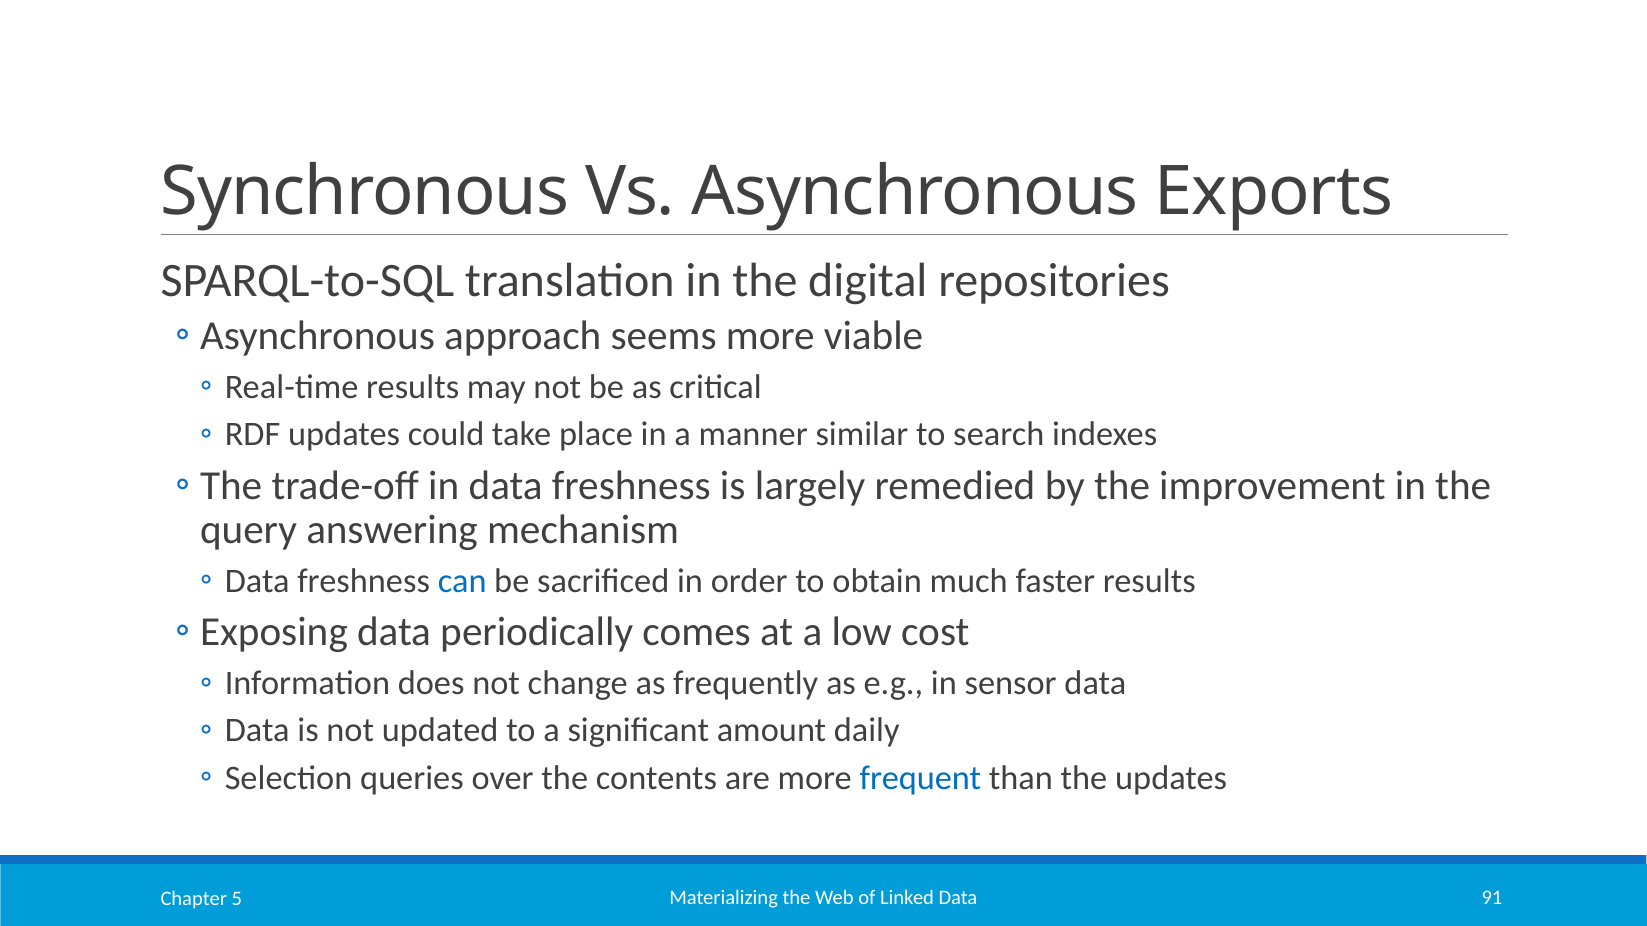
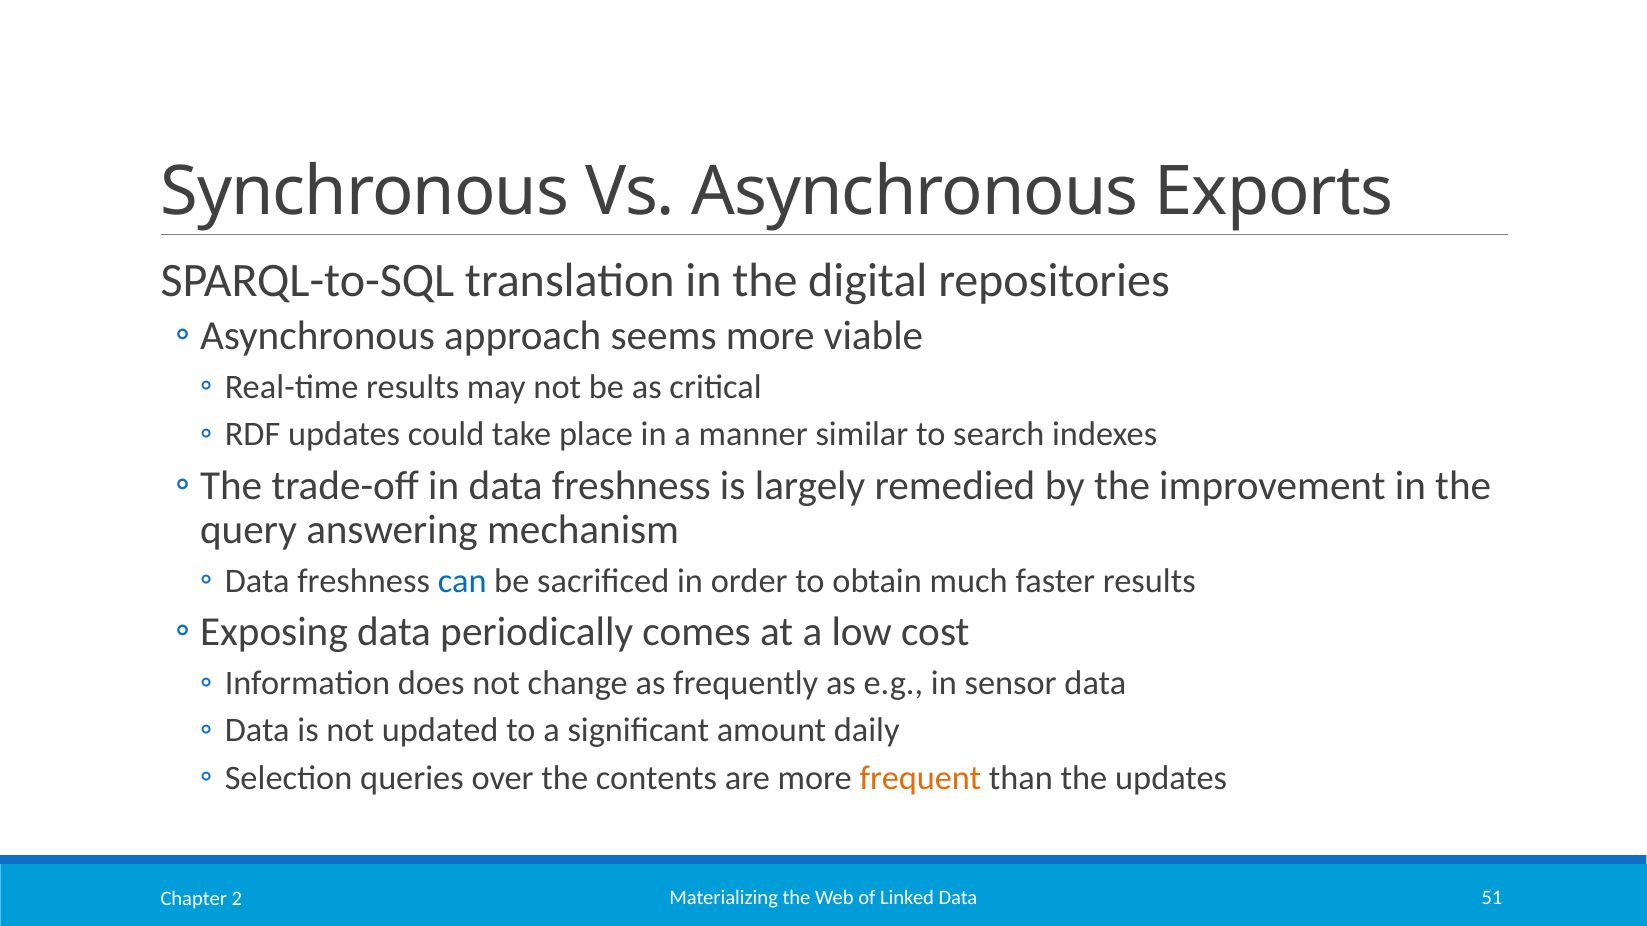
frequent colour: blue -> orange (920, 778)
91: 91 -> 51 (1492, 898)
5: 5 -> 2 (237, 899)
